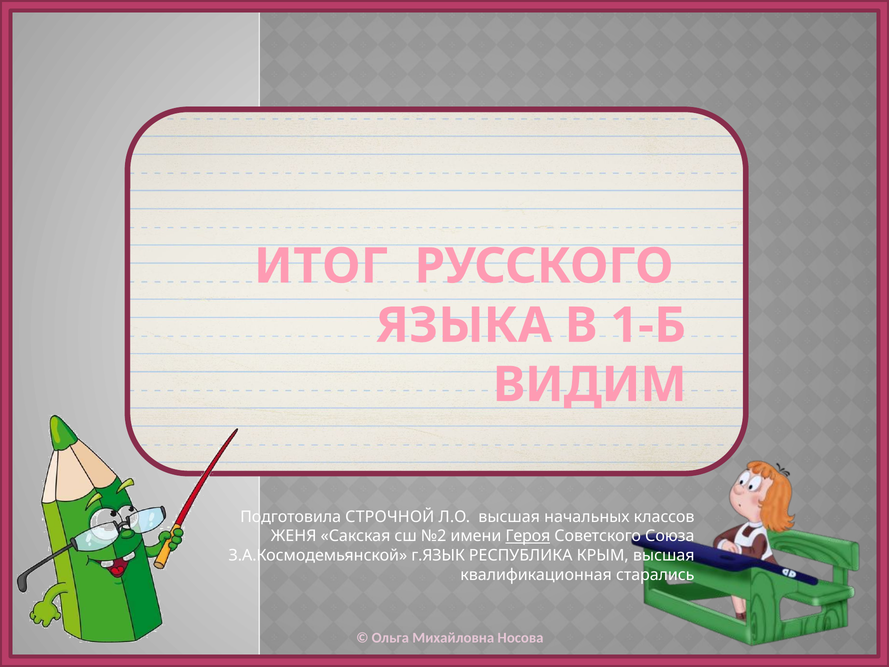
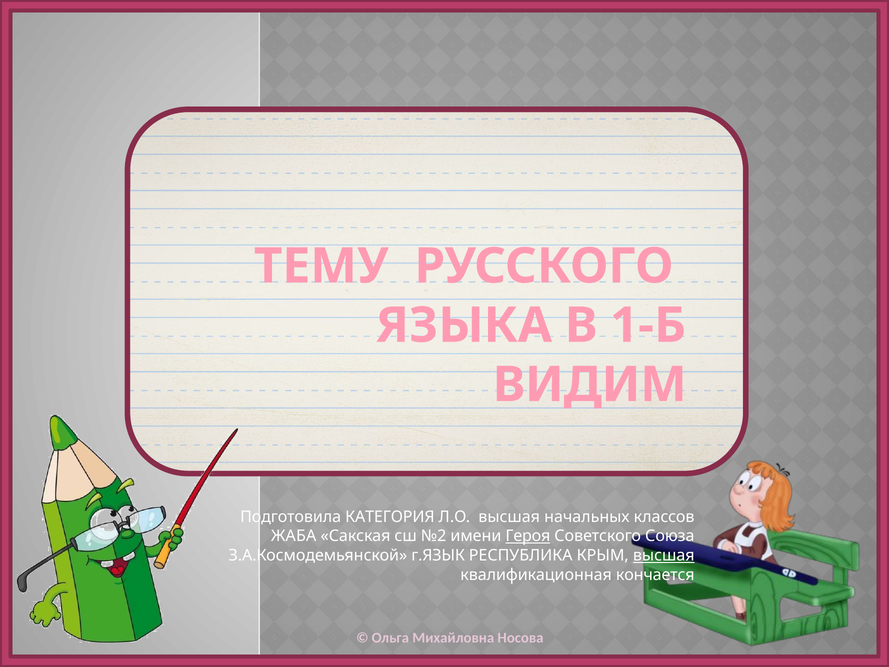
ИТОГ: ИТОГ -> ТЕМУ (321, 266)
СТРОЧНОЙ: СТРОЧНОЙ -> КАТЕГОРИЯ (390, 517)
ЖЕНЯ: ЖЕНЯ -> ЖАБА (294, 536)
высшая underline: none -> present (664, 555)
старались: старались -> кончается (655, 575)
